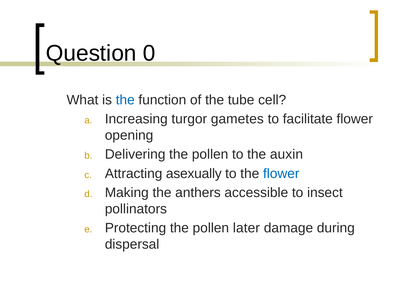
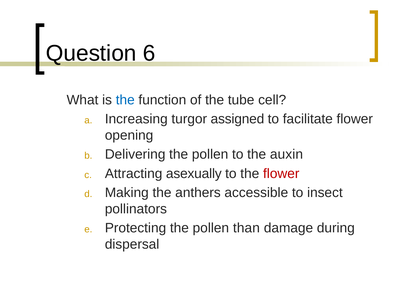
0: 0 -> 6 (149, 53)
gametes: gametes -> assigned (237, 119)
flower colour: blue -> red (281, 173)
later: later -> than (246, 228)
